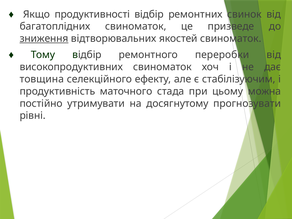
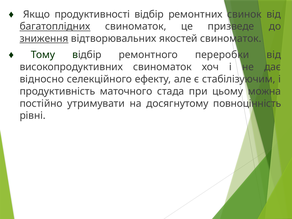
багатоплідних underline: none -> present (55, 26)
товщина: товщина -> відносно (42, 79)
прогнозувати: прогнозувати -> повноцінність (247, 103)
